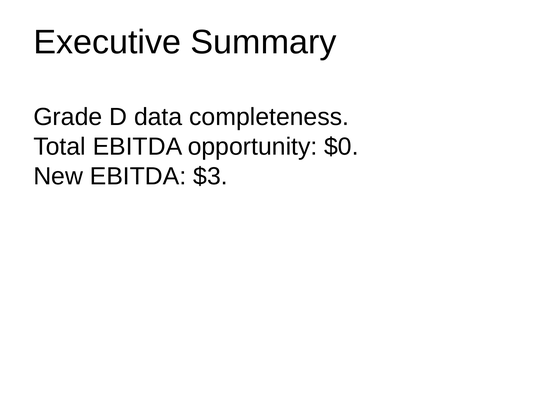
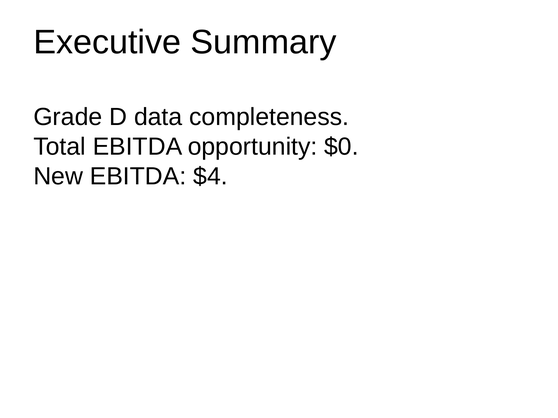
$3: $3 -> $4 (211, 177)
